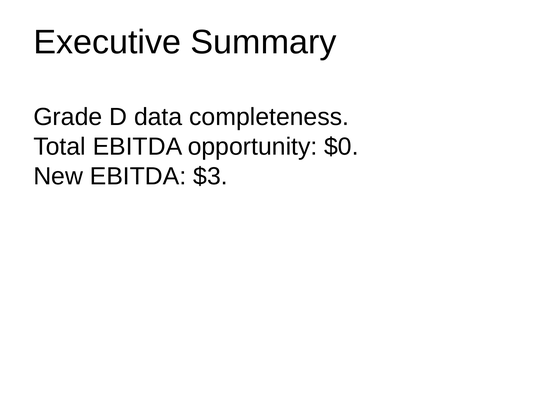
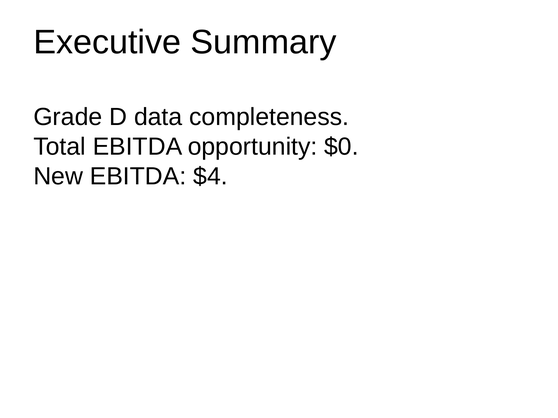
$3: $3 -> $4 (211, 177)
